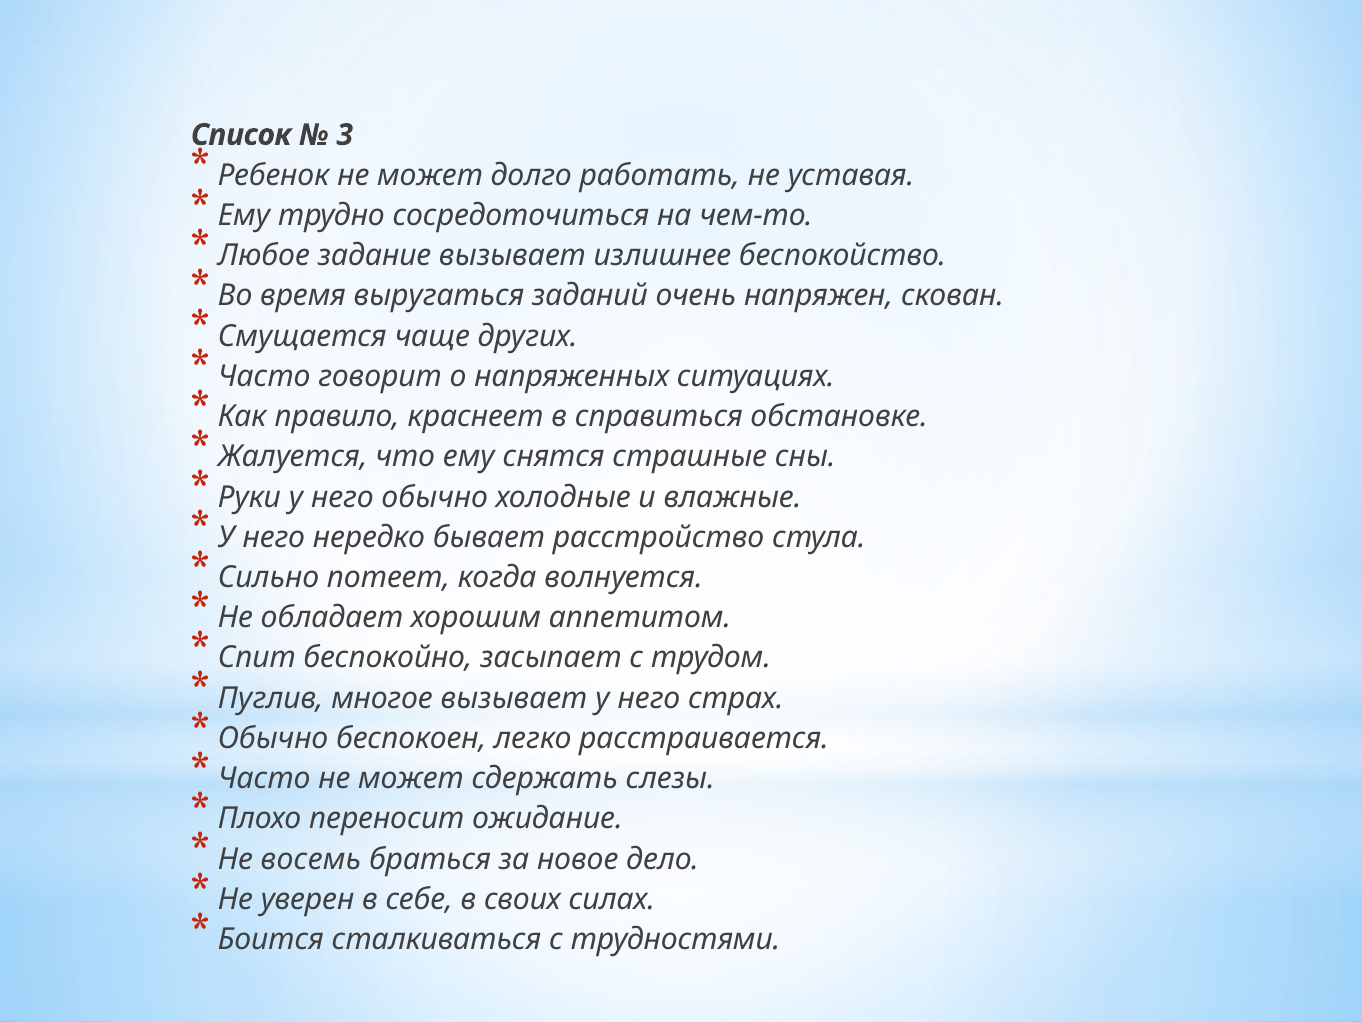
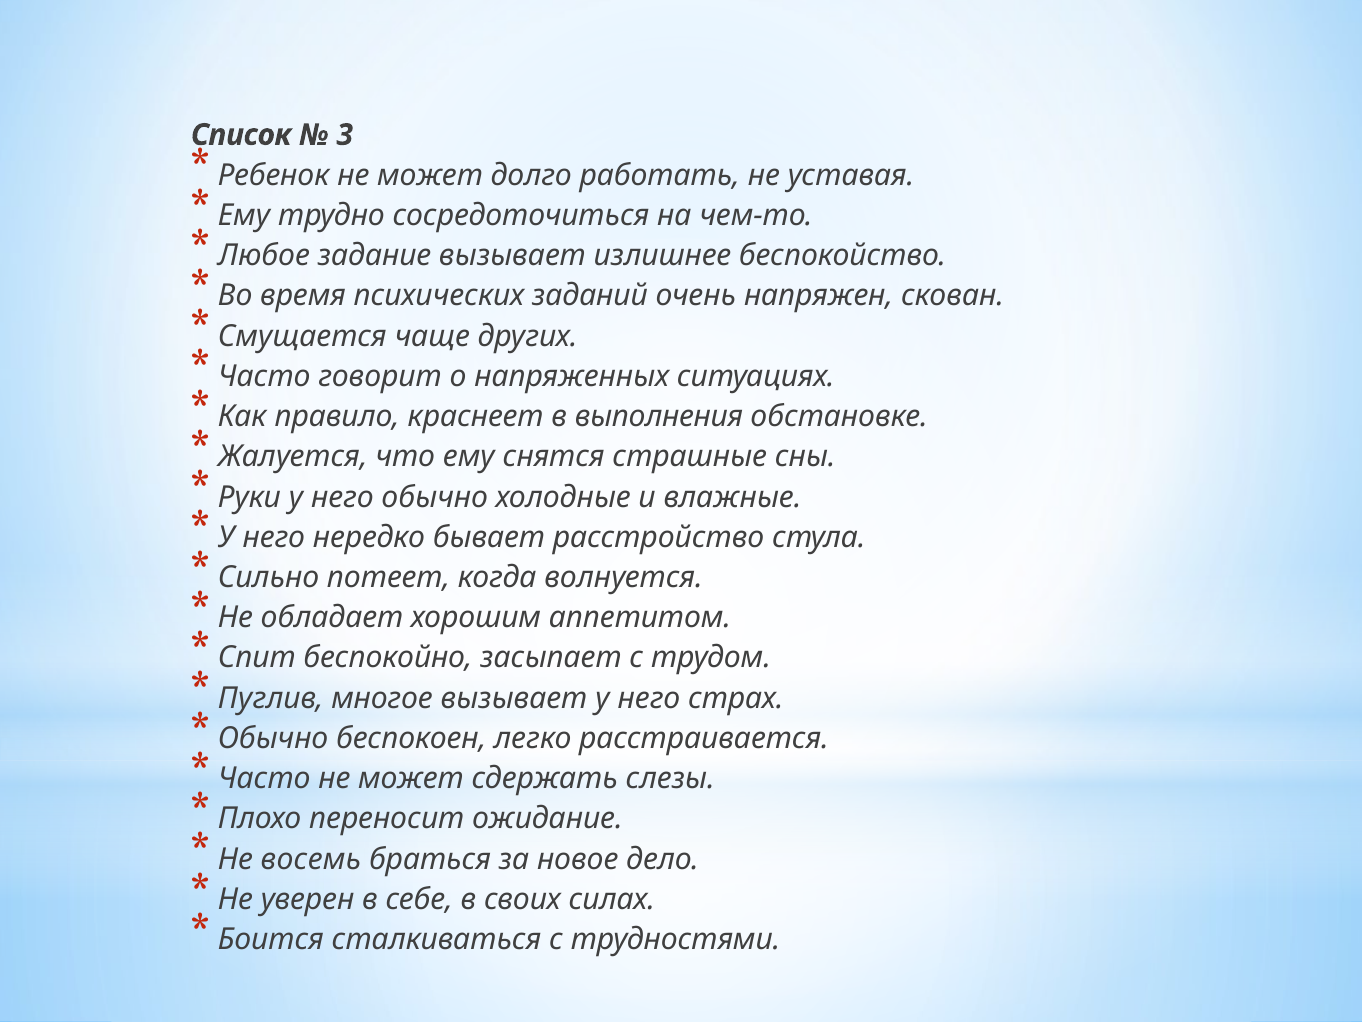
выругаться: выругаться -> психических (439, 296)
справиться: справиться -> выполнения (659, 416)
